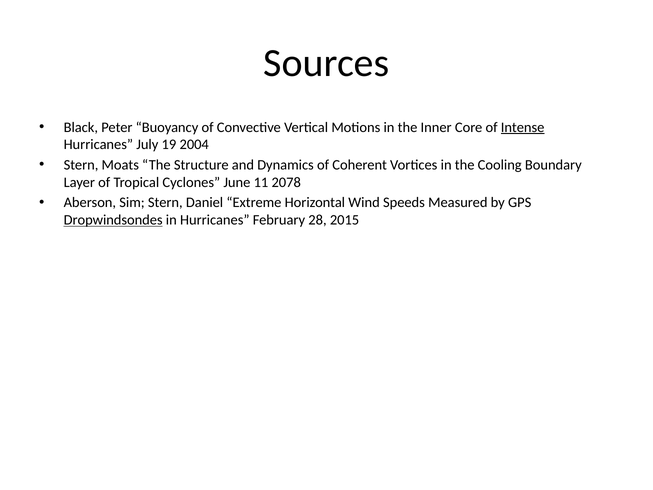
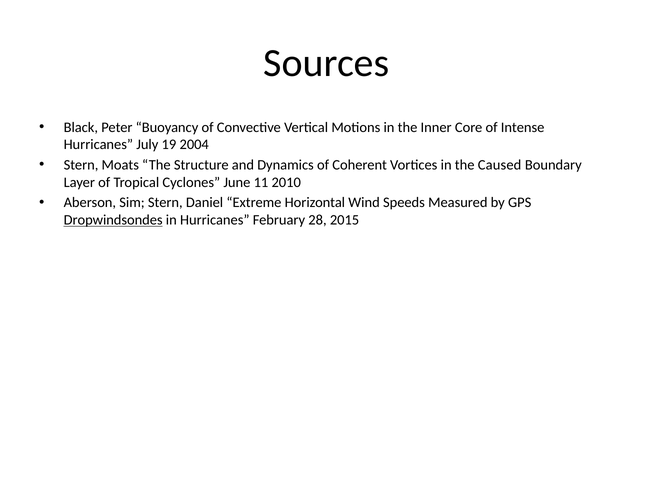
Intense underline: present -> none (523, 127)
Cooling: Cooling -> Caused (500, 165)
2078: 2078 -> 2010 (286, 182)
